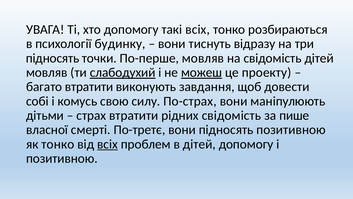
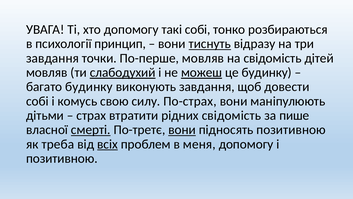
такі всіх: всіх -> собі (198, 29)
будинку: будинку -> принцип (120, 44)
тиснуть underline: none -> present (210, 44)
підносять: підносять -> завдання (52, 58)
це проекту: проекту -> будинку (267, 72)
багато втратити: втратити -> будинку (89, 87)
смерті underline: none -> present (91, 130)
вони underline: none -> present (182, 130)
як тонко: тонко -> треба (58, 144)
в дітей: дітей -> меня (199, 144)
